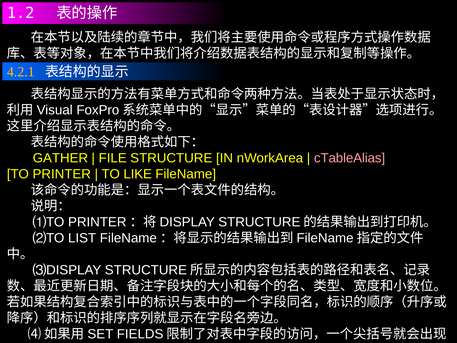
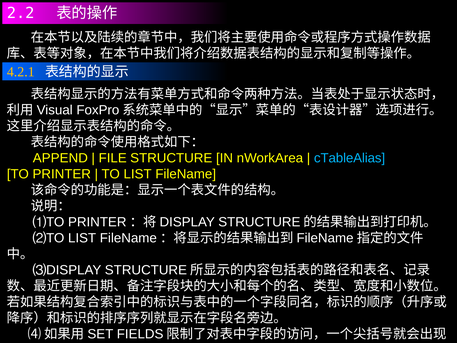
1.2: 1.2 -> 2.2 (21, 13)
GATHER: GATHER -> APPEND (60, 158)
cTableAlias colour: pink -> light blue (350, 158)
TO LIKE: LIKE -> LIST (138, 174)
